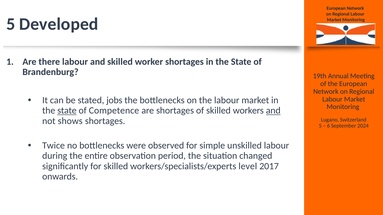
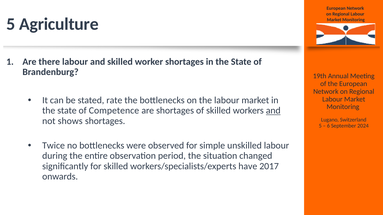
Developed: Developed -> Agriculture (59, 24)
jobs: jobs -> rate (114, 100)
state underline: present -> none (67, 111)
level: level -> have (248, 166)
